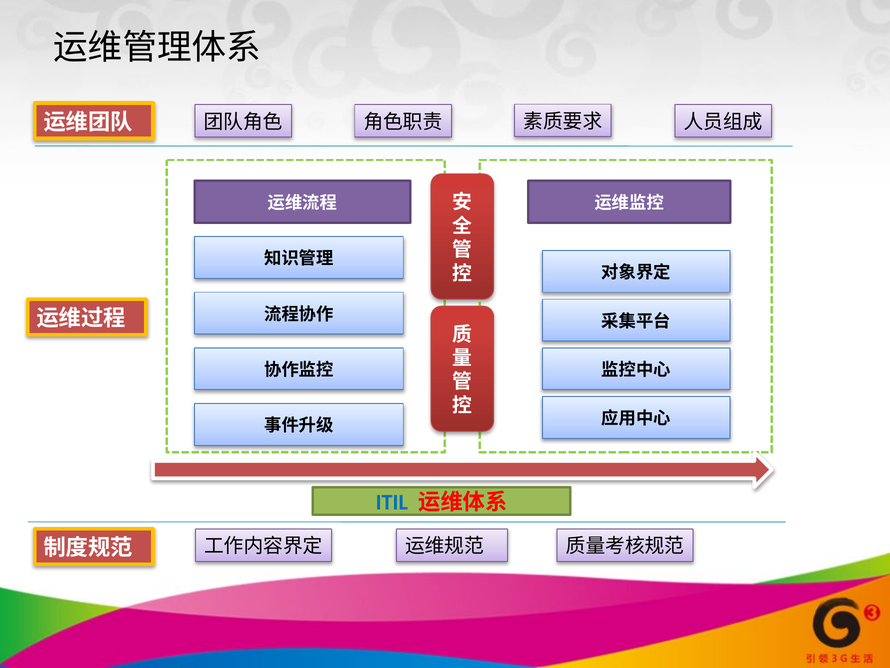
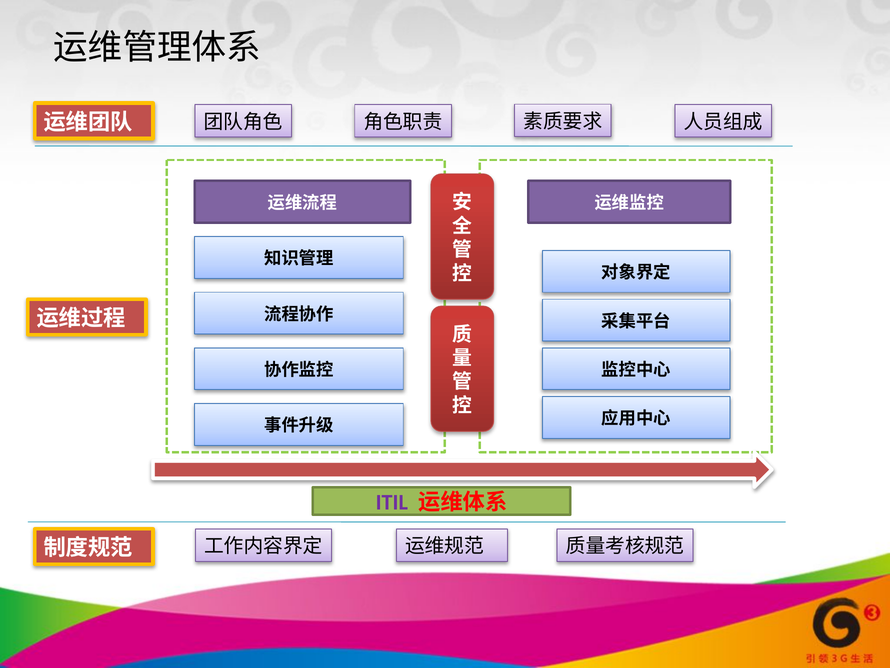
ITIL colour: blue -> purple (392, 502)
